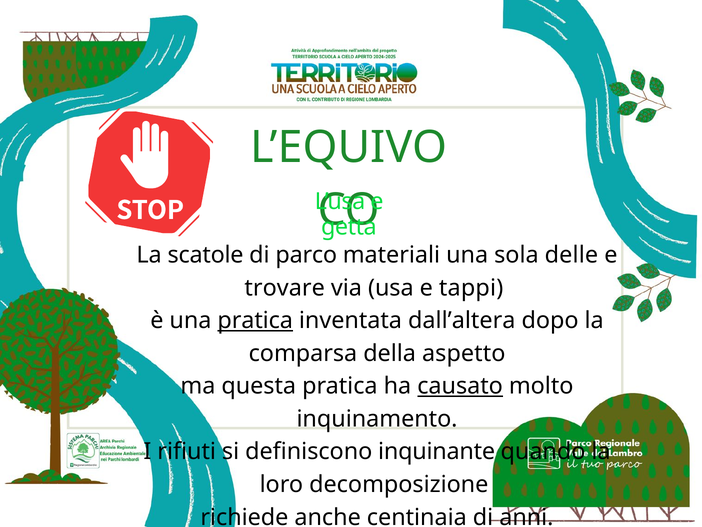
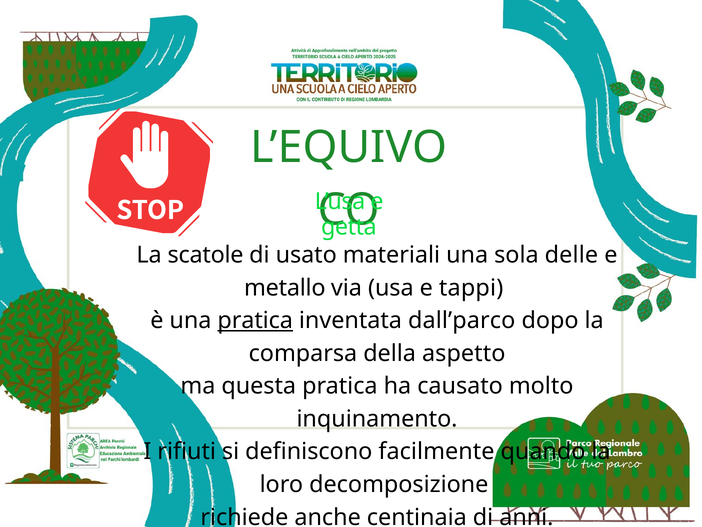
parco: parco -> usato (306, 255)
trovare: trovare -> metallo (285, 288)
dall’altera: dall’altera -> dall’parco (462, 320)
causato underline: present -> none (460, 386)
inquinante: inquinante -> facilmente (436, 451)
